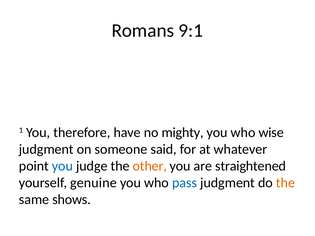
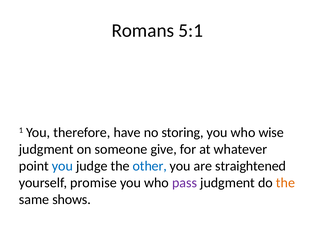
9:1: 9:1 -> 5:1 (191, 30)
mighty: mighty -> storing (183, 133)
said: said -> give (164, 149)
other colour: orange -> blue (150, 166)
genuine: genuine -> promise (93, 183)
pass colour: blue -> purple (185, 183)
